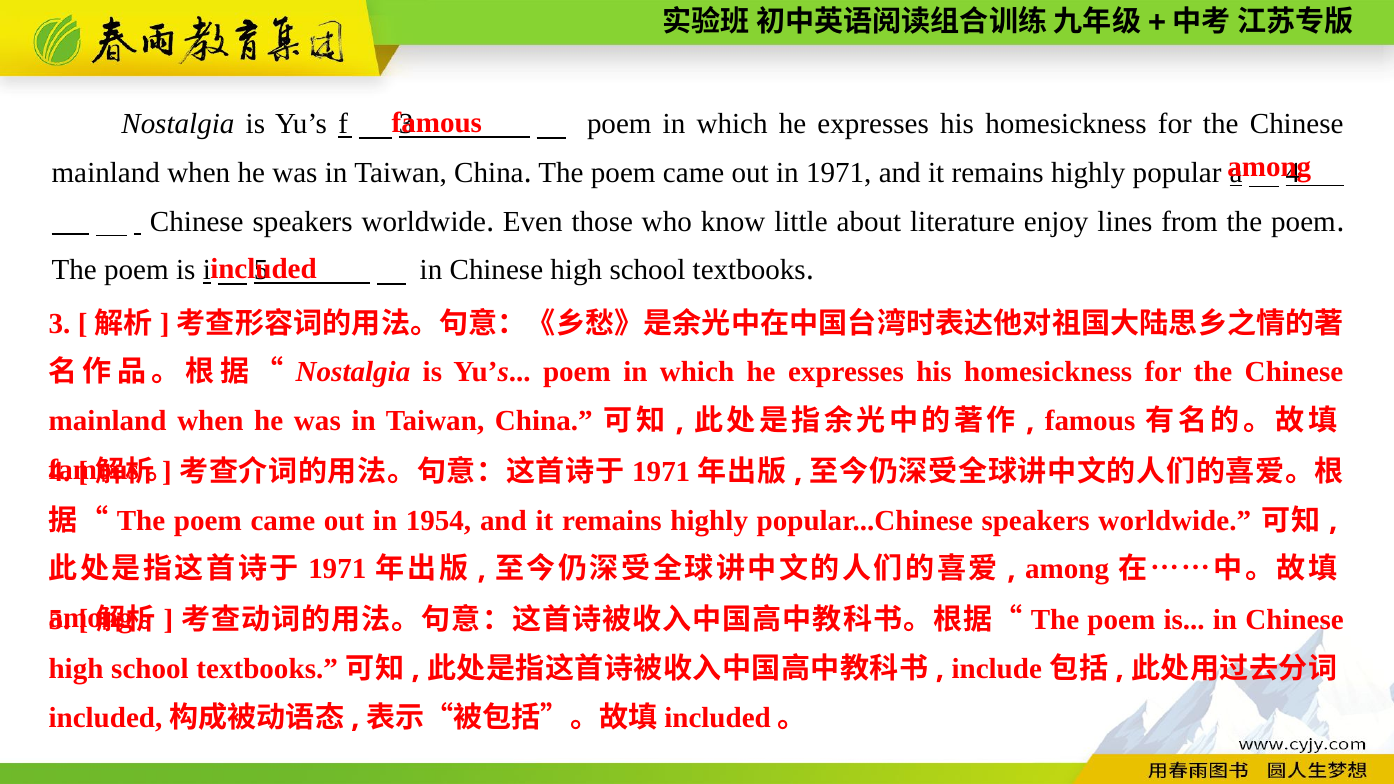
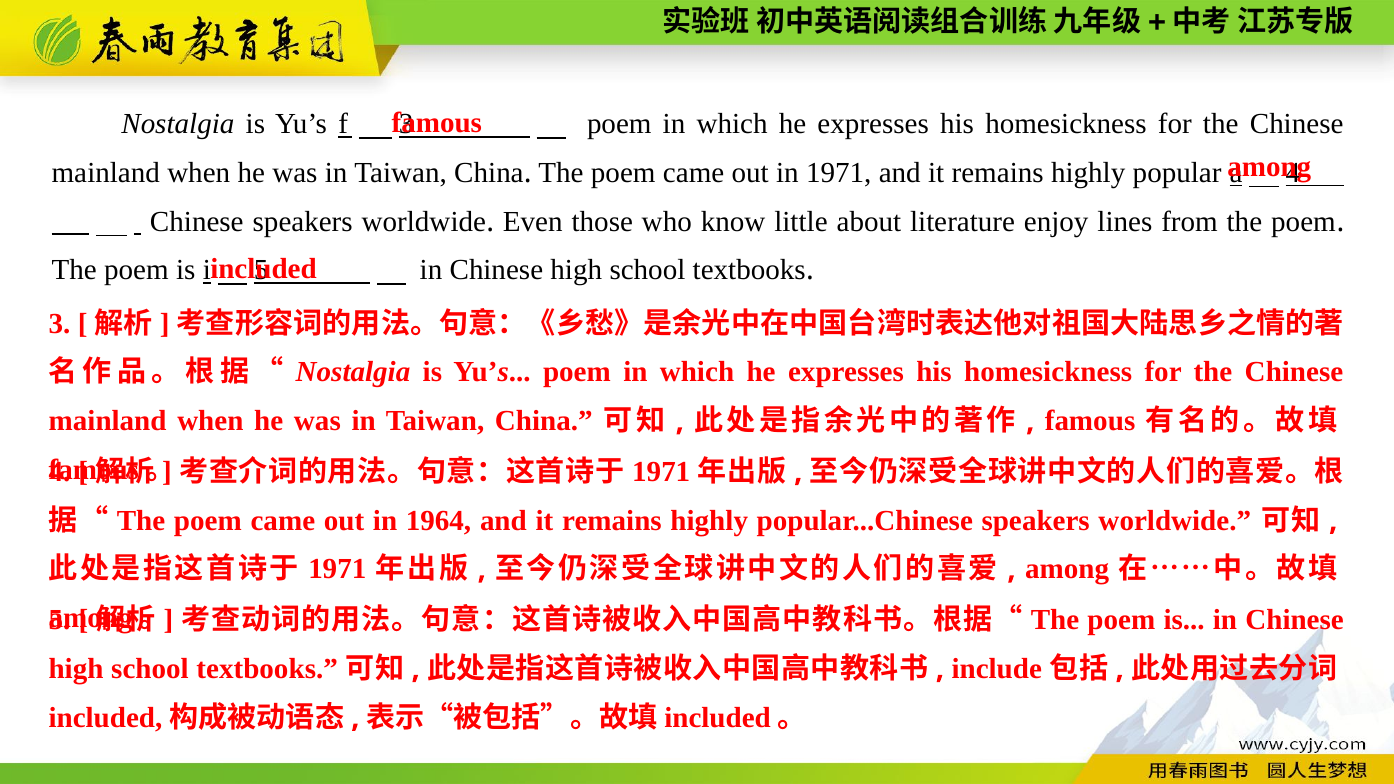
1954: 1954 -> 1964 (439, 521)
